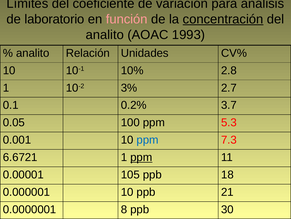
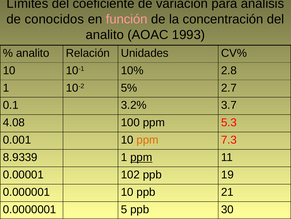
laboratorio: laboratorio -> conocidos (54, 19)
concentración underline: present -> none (223, 19)
3%: 3% -> 5% (129, 88)
0.2%: 0.2% -> 3.2% (134, 105)
0.05: 0.05 -> 4.08 (14, 122)
ppm colour: blue -> orange (148, 140)
6.6721: 6.6721 -> 8.9339 (20, 157)
105: 105 -> 102 (130, 174)
18: 18 -> 19 (227, 174)
8: 8 -> 5 (124, 209)
